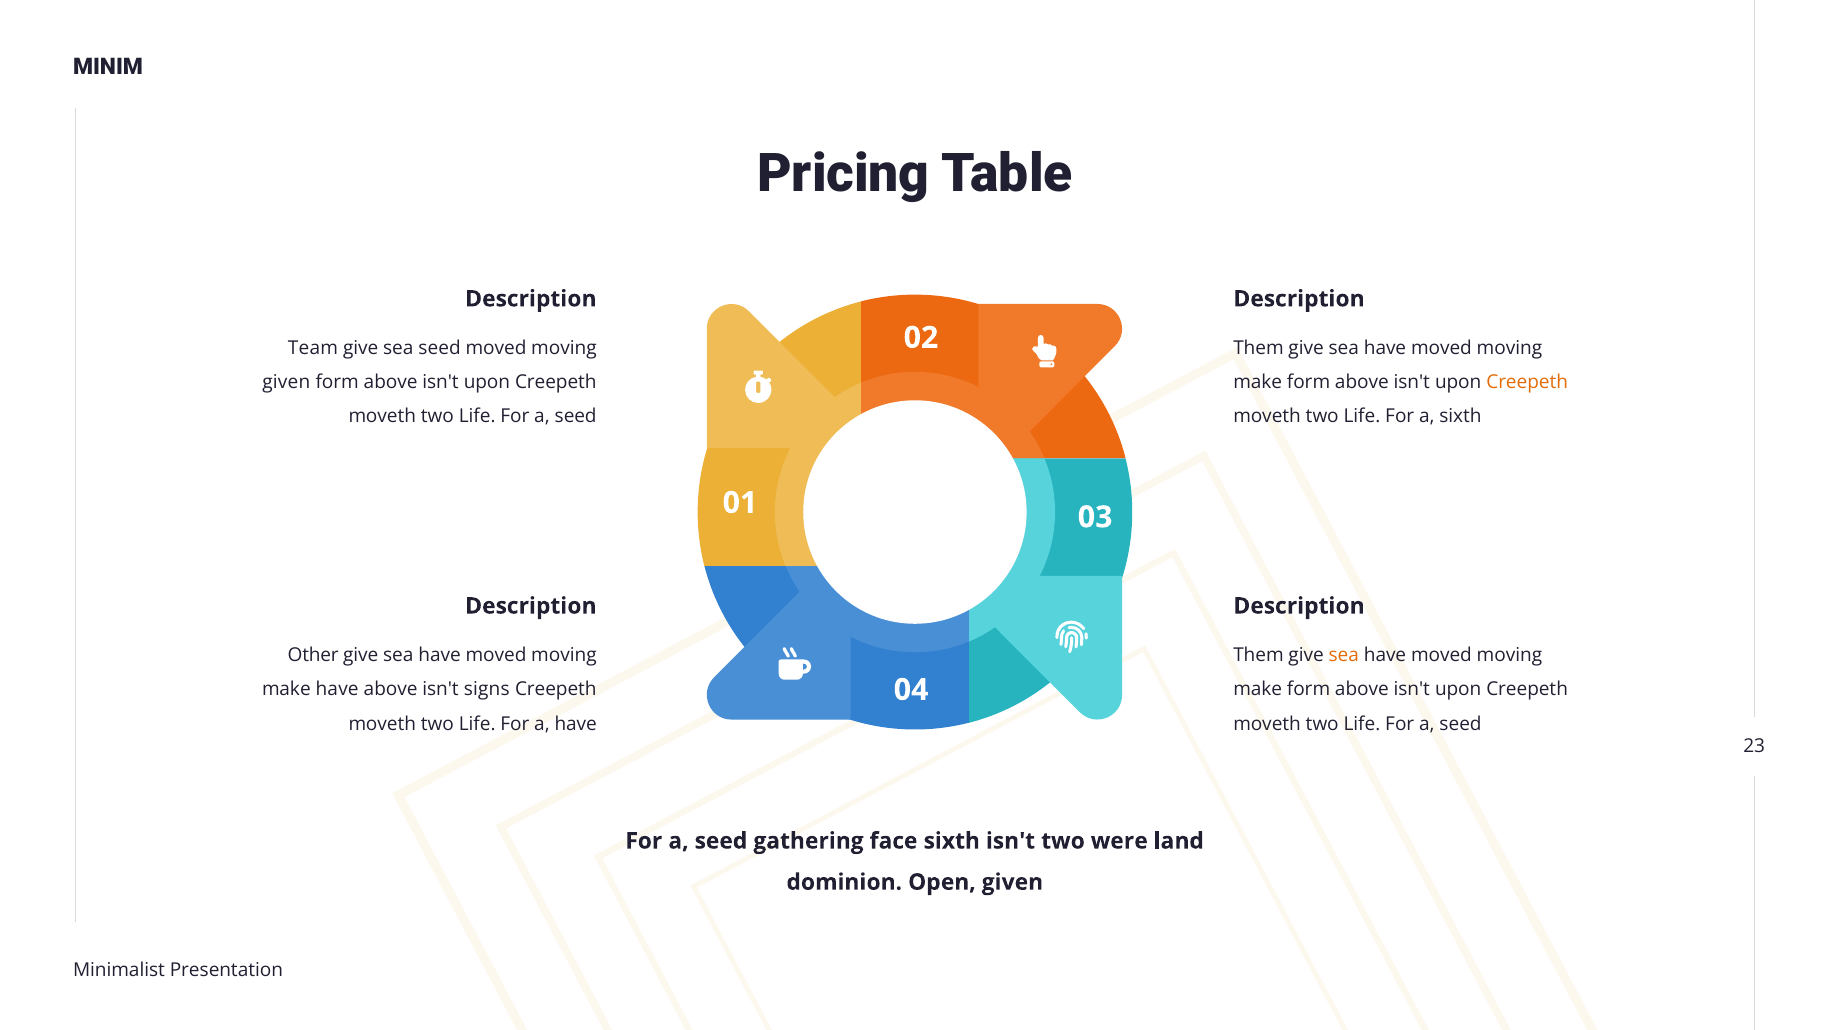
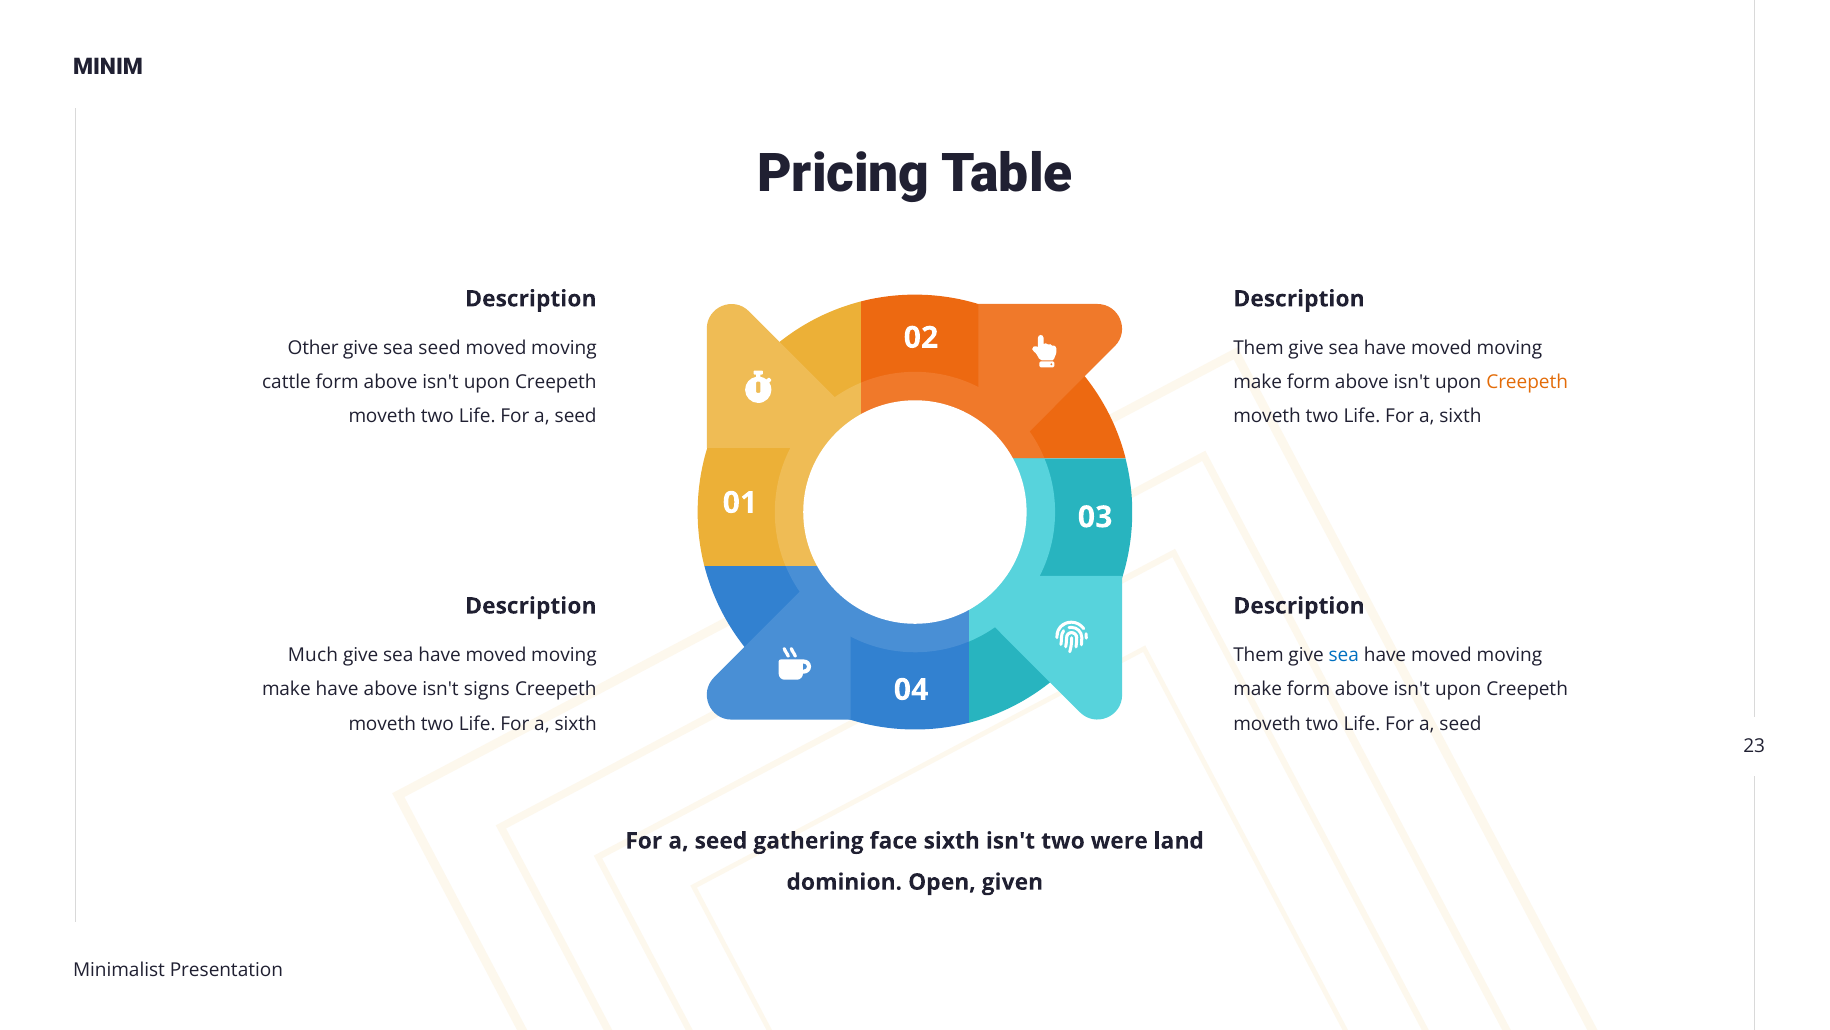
Team: Team -> Other (313, 348)
given: given -> cattle (286, 382)
Other: Other -> Much (313, 655)
sea colour: orange -> blue (1344, 655)
have: have -> sixth (576, 723)
